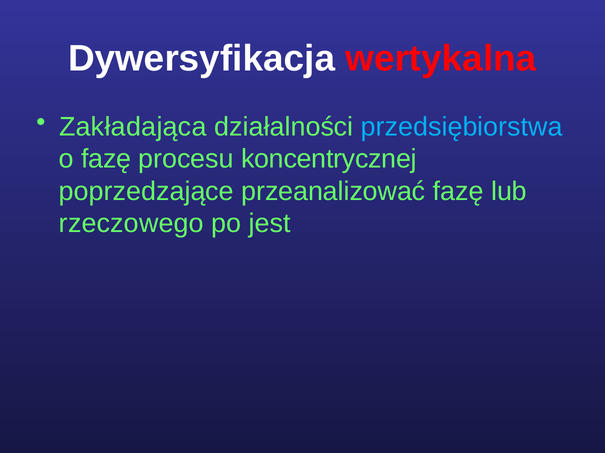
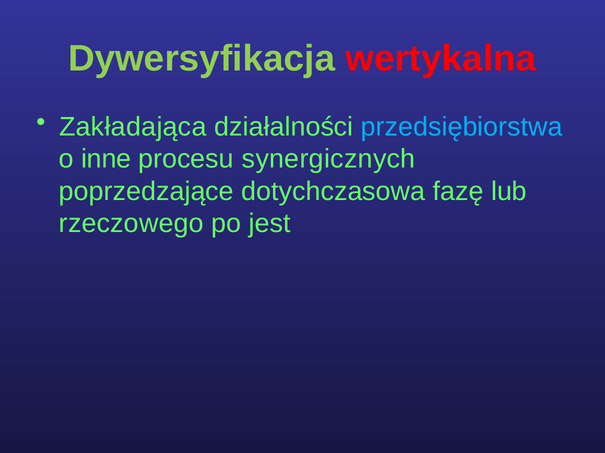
Dywersyfikacja colour: white -> light green (202, 59)
o fazę: fazę -> inne (106, 159)
koncentrycznej: koncentrycznej -> synergicznych (329, 159)
przeanalizować: przeanalizować -> dotychczasowa (333, 191)
